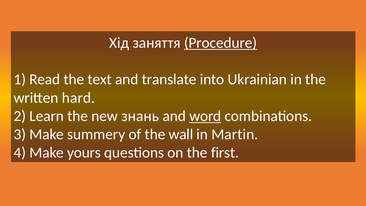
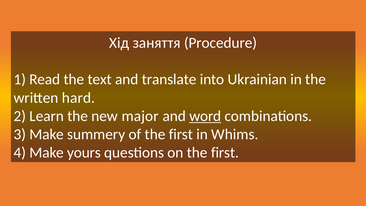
Procedure underline: present -> none (221, 43)
знань: знань -> major (140, 116)
of the wall: wall -> first (181, 134)
Martin: Martin -> Whims (235, 134)
